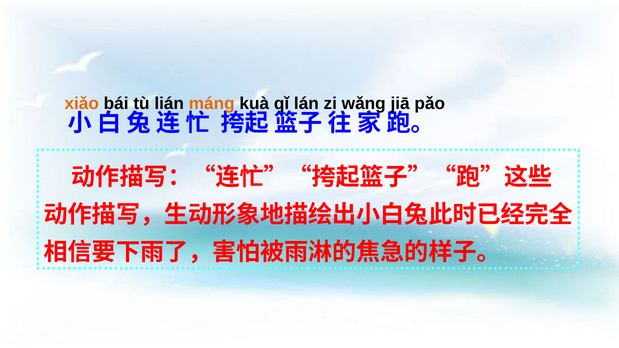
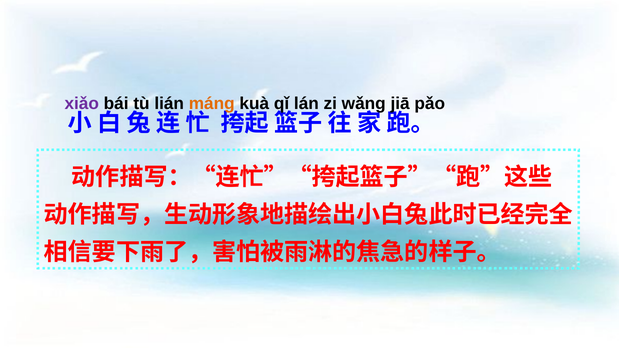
xiǎo colour: orange -> purple (82, 103)
